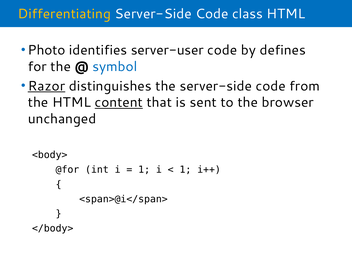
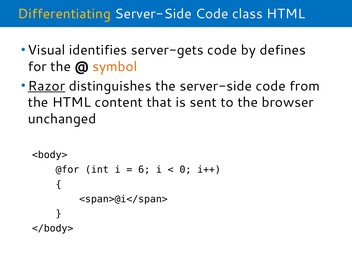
Photo: Photo -> Visual (47, 50)
server-user: server-user -> server-gets (167, 50)
symbol colour: blue -> orange (115, 67)
content underline: present -> none (119, 102)
1: 1 -> 6 (144, 170)
1: 1 -> 0 (185, 170)
